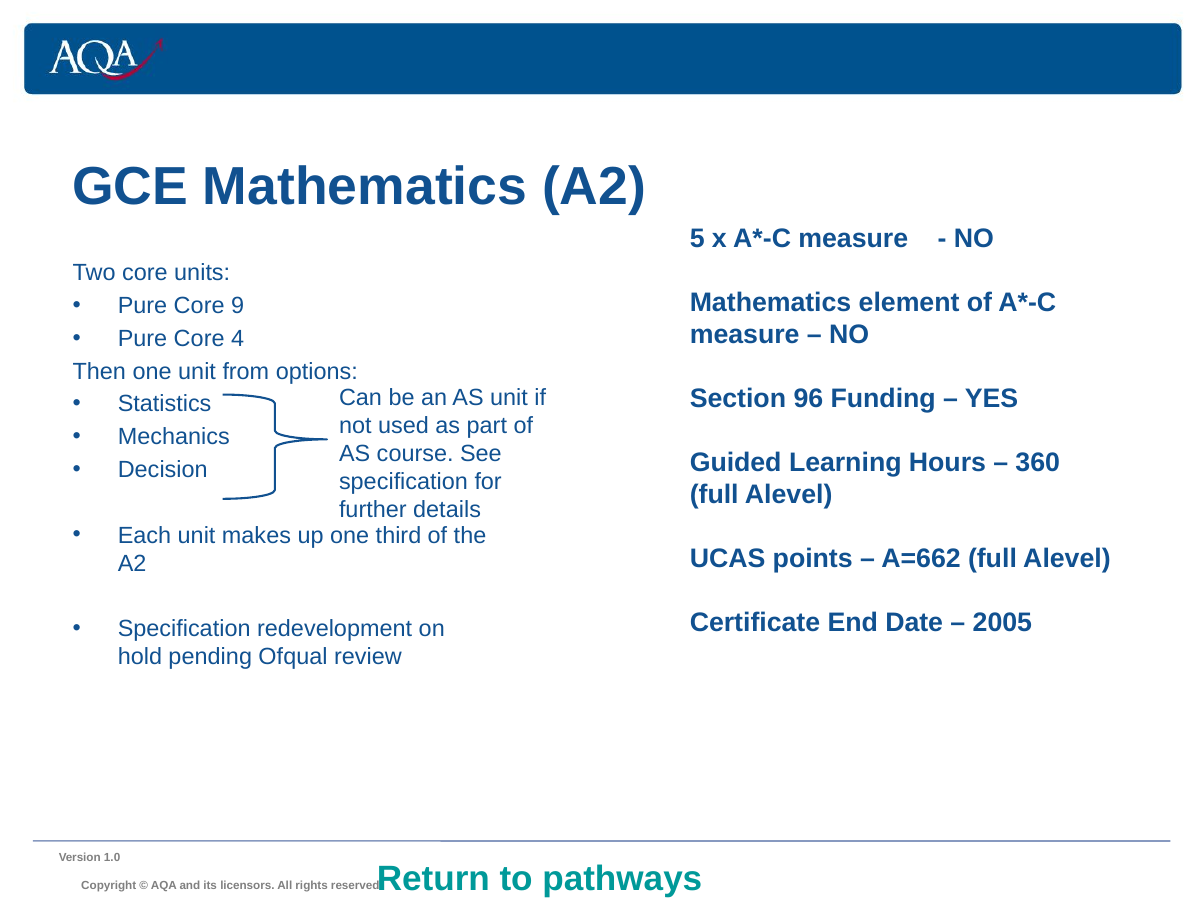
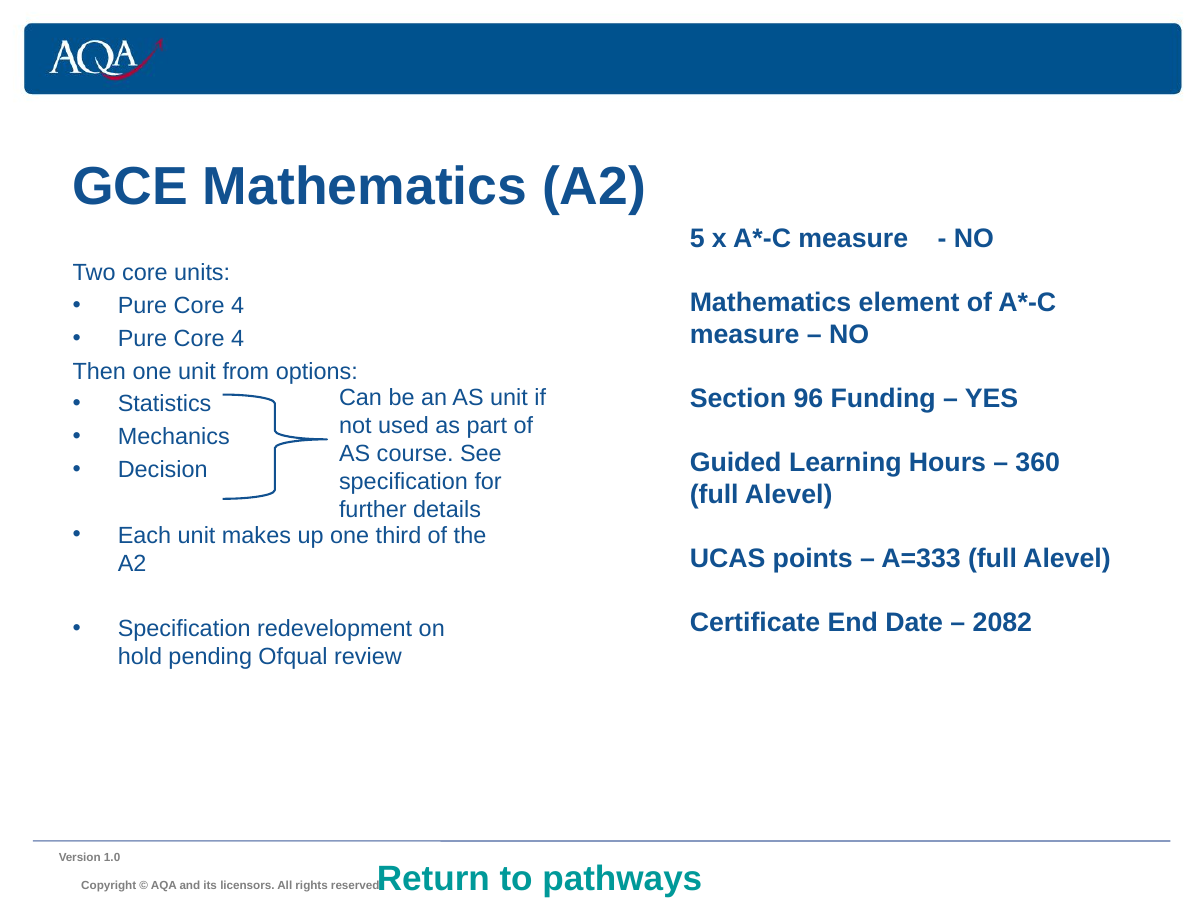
9: 9 -> 4 (238, 306)
A=662: A=662 -> A=333 (921, 559)
2005: 2005 -> 2082 (1002, 623)
